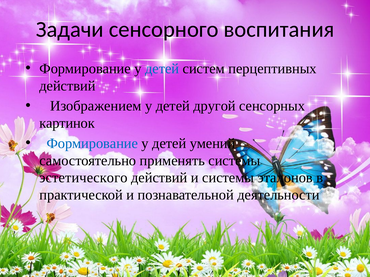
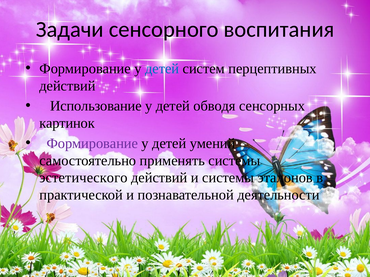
Изображением: Изображением -> Использование (96, 106)
другой: другой -> обводя (214, 106)
Формирование colour: blue -> purple (92, 144)
